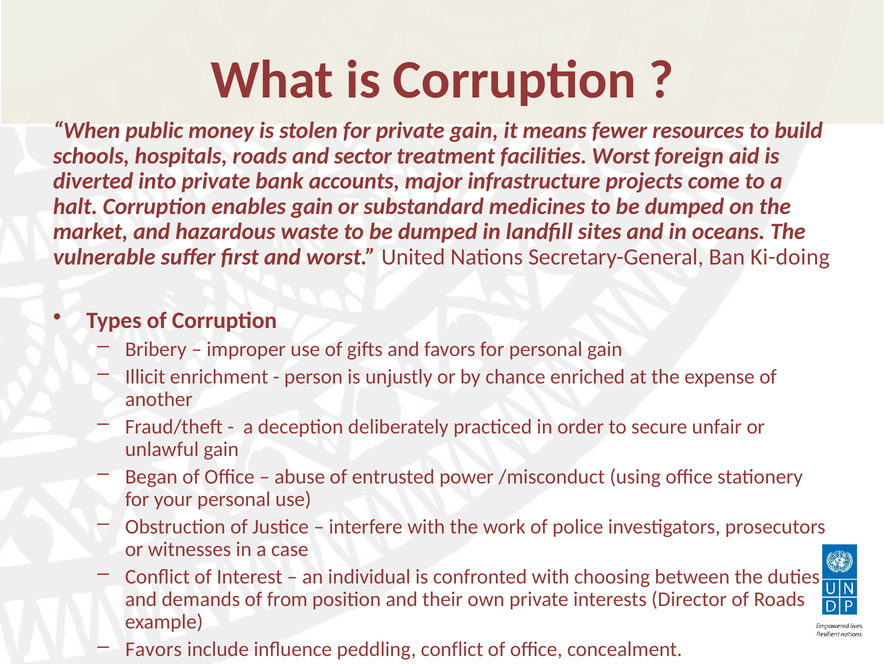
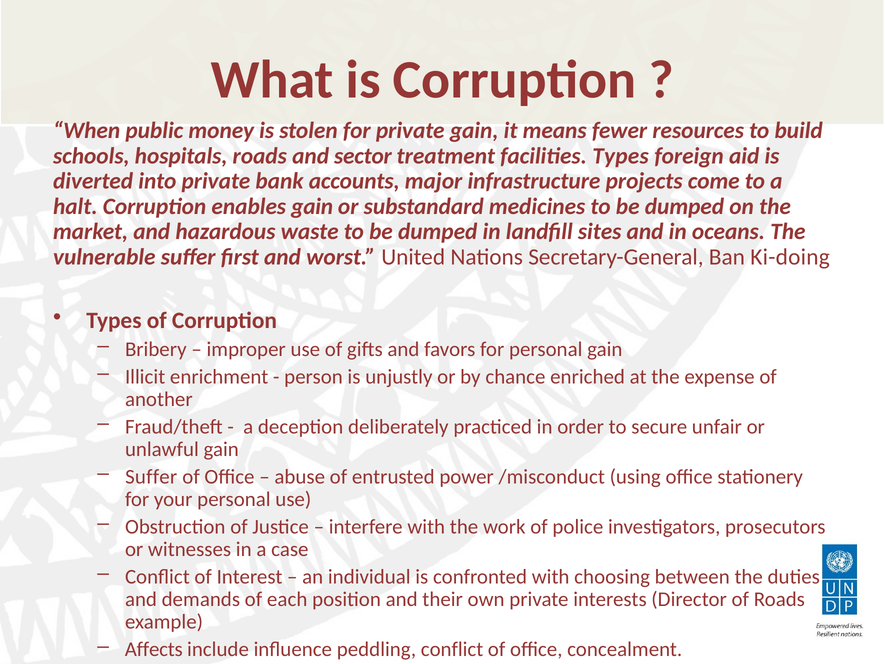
facilities Worst: Worst -> Types (621, 156)
Began: Began -> Suffer (151, 477)
from: from -> each (287, 599)
Favors: Favors -> Affects (154, 649)
